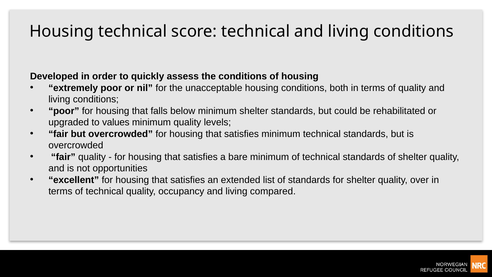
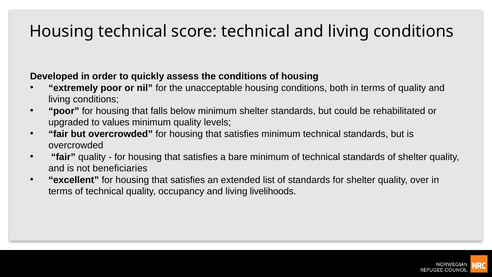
opportunities: opportunities -> beneficiaries (120, 168)
compared: compared -> livelihoods (273, 191)
